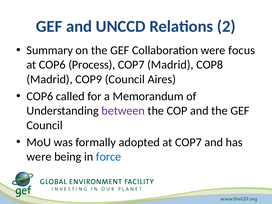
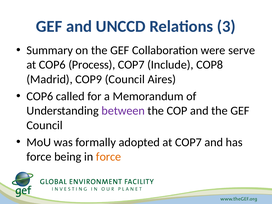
2: 2 -> 3 (226, 26)
focus: focus -> serve (242, 50)
COP7 Madrid: Madrid -> Include (170, 65)
were: were -> force (39, 157)
force colour: blue -> orange (109, 157)
